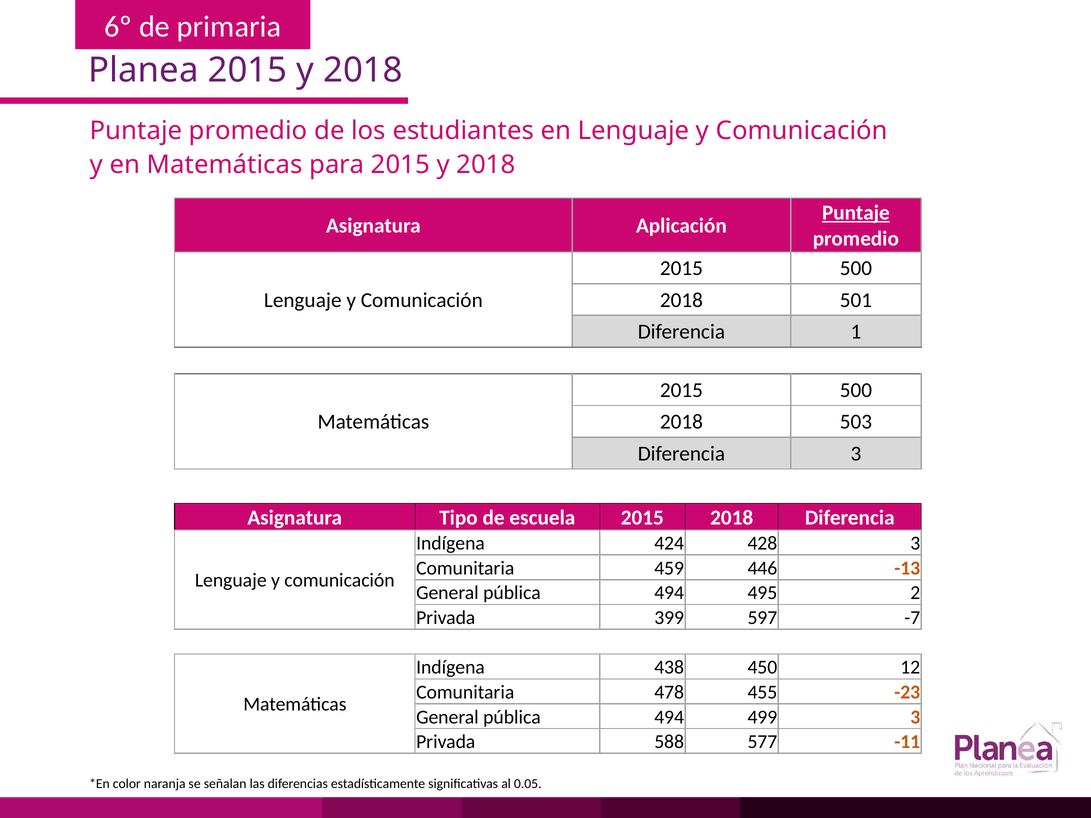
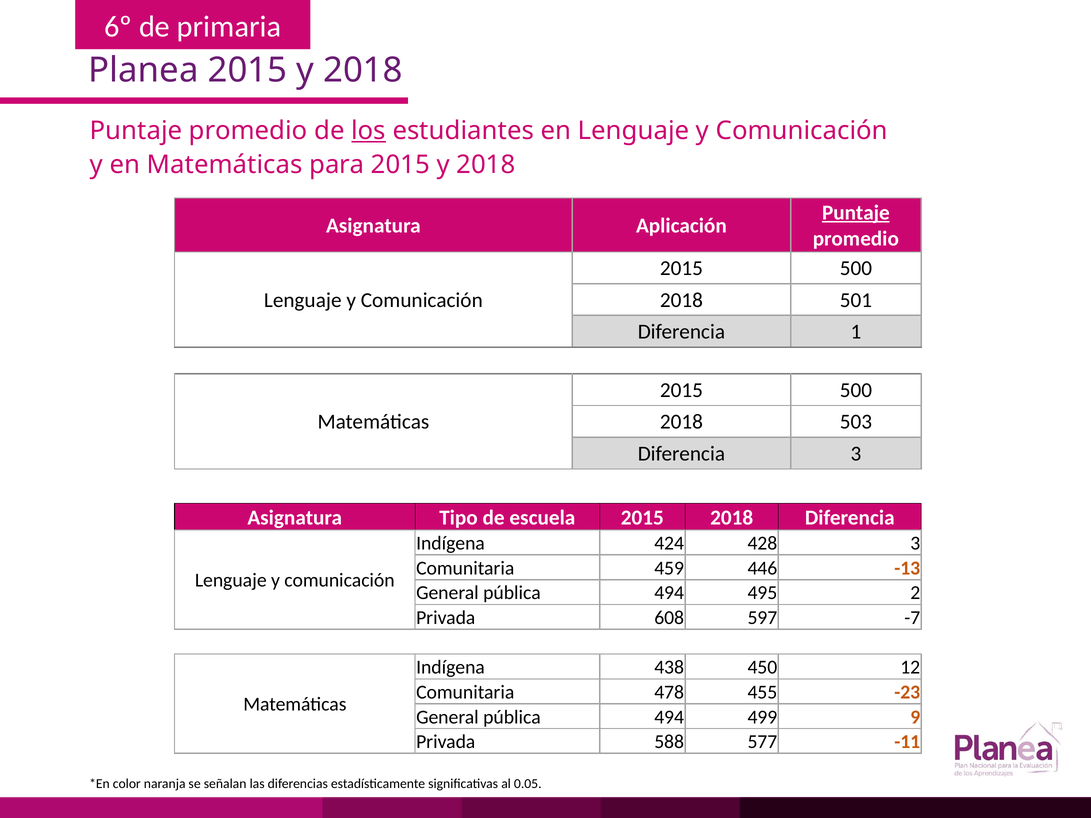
los underline: none -> present (369, 131)
399: 399 -> 608 (669, 618)
499 3: 3 -> 9 (915, 717)
